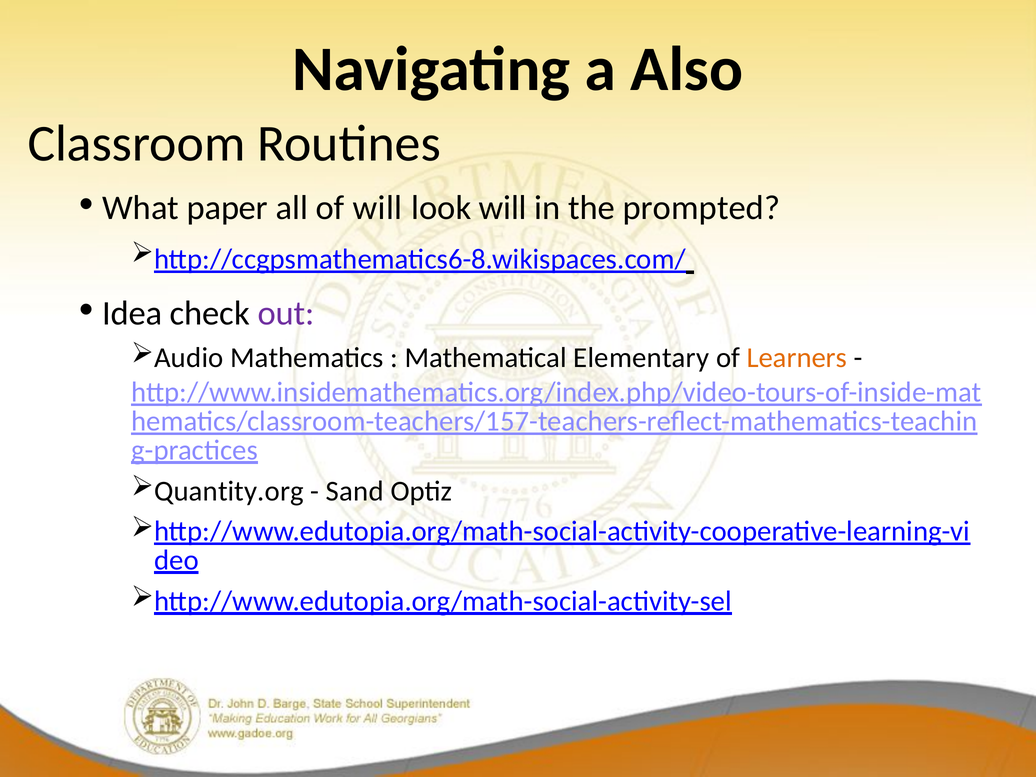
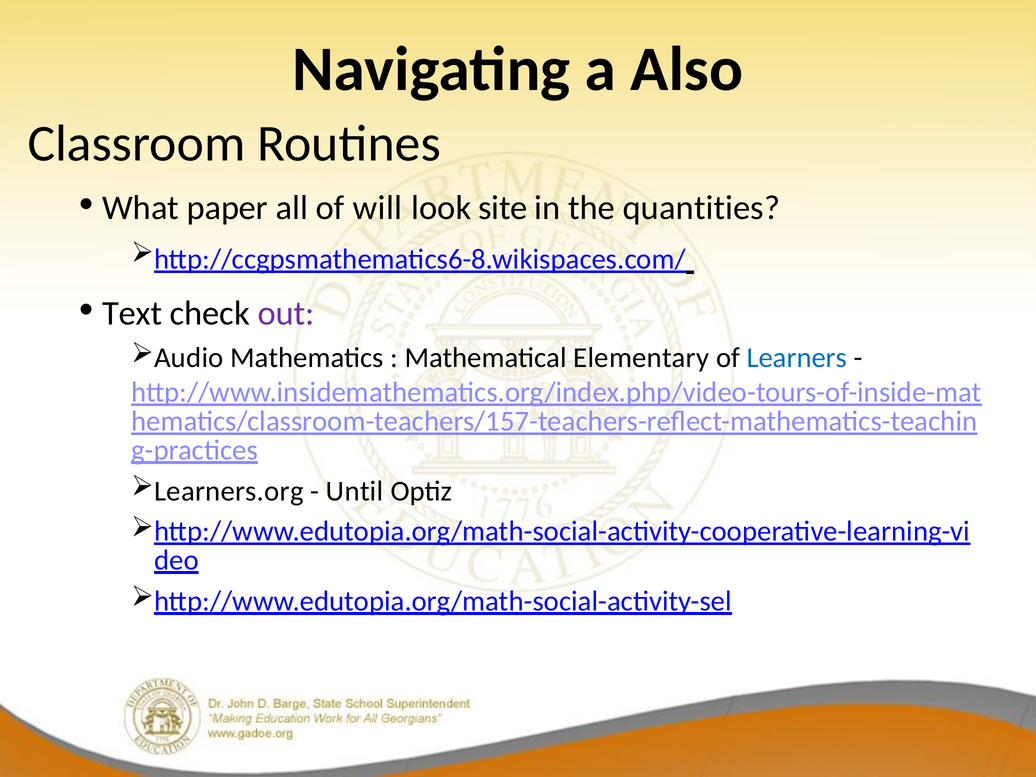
look will: will -> site (503, 208)
prompted: prompted -> quantities (701, 208)
Idea: Idea -> Text (132, 313)
Learners colour: orange -> blue (797, 358)
Quantity.org: Quantity.org -> Learners.org (229, 491)
Sand: Sand -> Until (355, 491)
